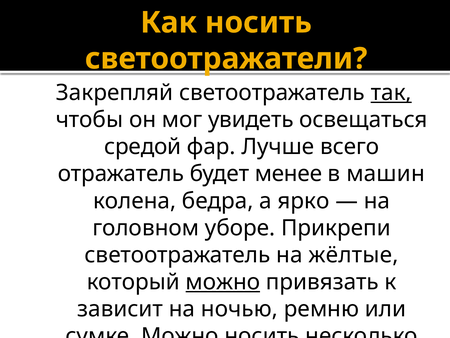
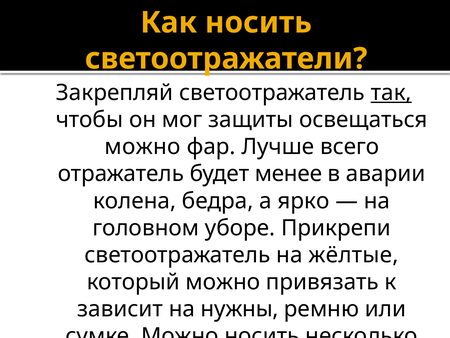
увидеть: увидеть -> защиты (251, 120)
средой: средой -> можно (143, 147)
машин: машин -> аварии (386, 174)
можно underline: present -> none (223, 282)
ночью: ночью -> нужны (240, 309)
